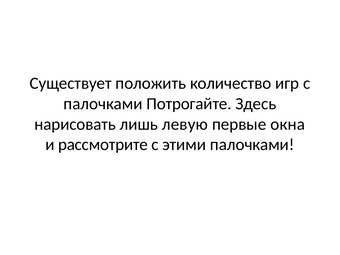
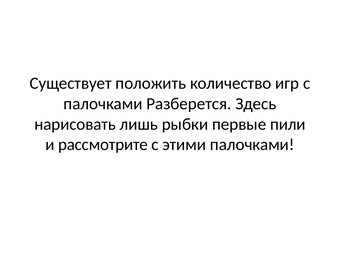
Потрогайте: Потрогайте -> Разберется (189, 104)
левую: левую -> рыбки (185, 124)
окна: окна -> пили (288, 124)
